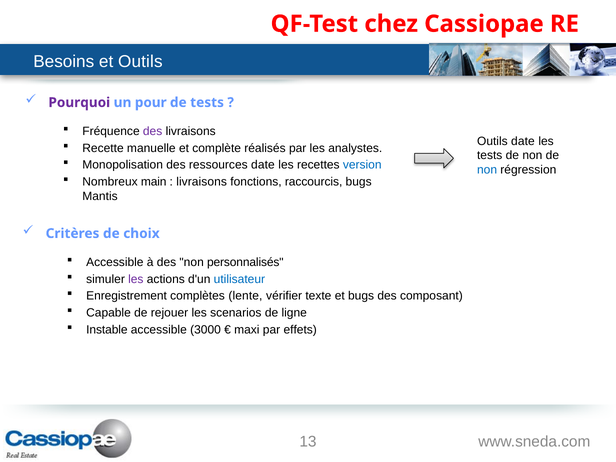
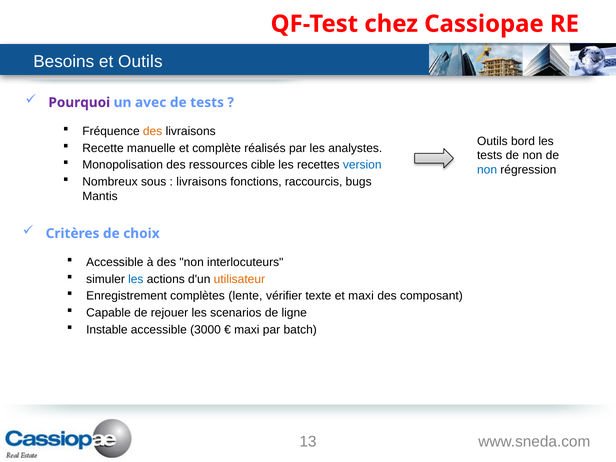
pour: pour -> avec (151, 102)
des colour: purple -> orange (153, 131)
Outils date: date -> bord (523, 141)
ressources date: date -> cible (263, 165)
main: main -> sous (154, 182)
personnalisés: personnalisés -> interlocuteurs (245, 262)
les colour: purple -> blue (136, 279)
utilisateur colour: blue -> orange (239, 279)
et bugs: bugs -> maxi (361, 296)
effets: effets -> batch (300, 330)
